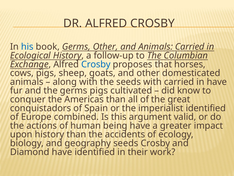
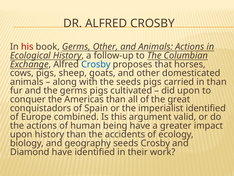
his colour: blue -> red (27, 47)
Animals Carried: Carried -> Actions (190, 47)
seeds with: with -> pigs (152, 82)
in have: have -> than (217, 82)
did know: know -> upon (189, 90)
